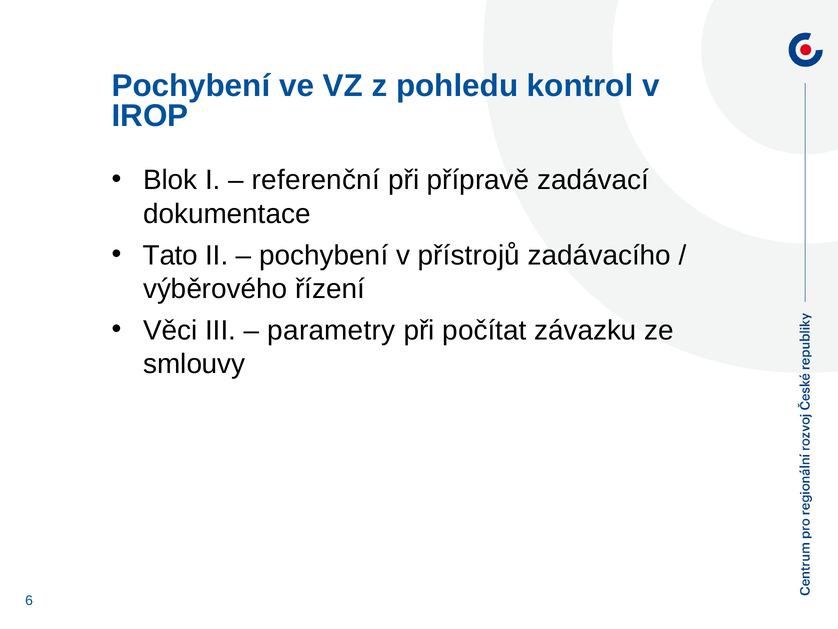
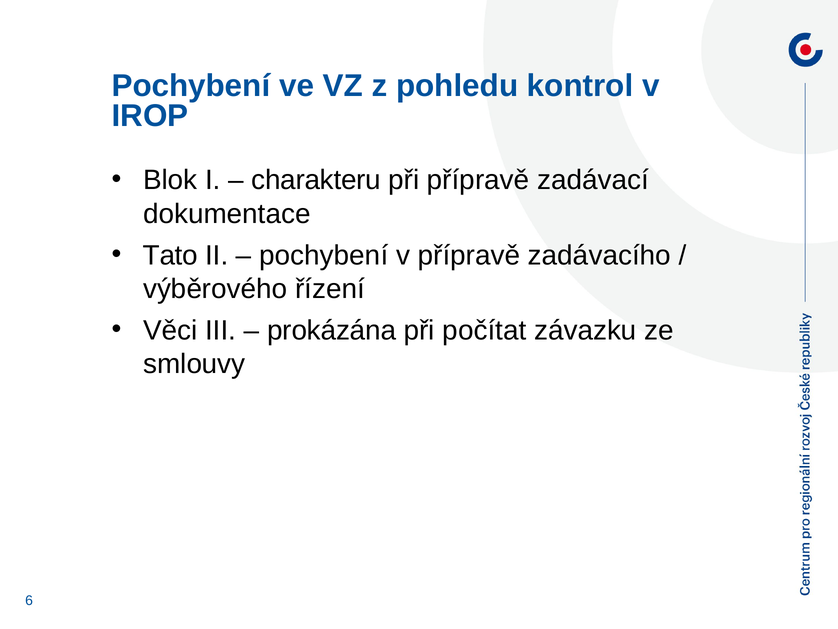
referenční: referenční -> charakteru (316, 180)
v přístrojů: přístrojů -> přípravě (469, 255)
parametry: parametry -> prokázána (332, 330)
